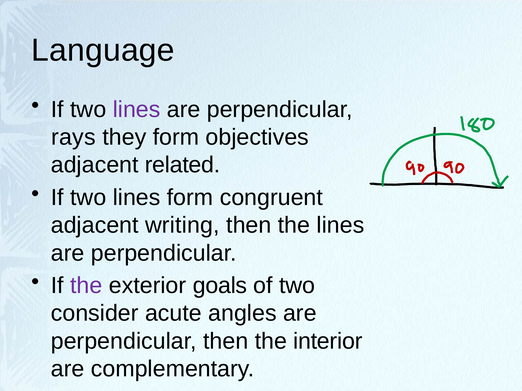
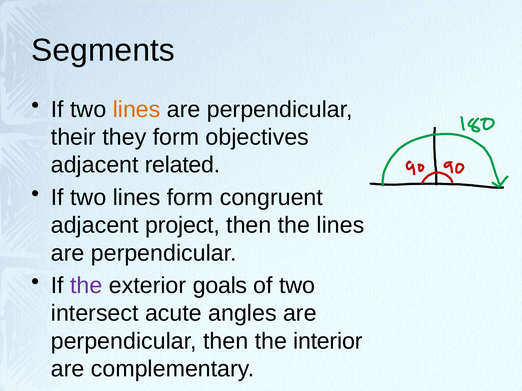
Language: Language -> Segments (103, 51)
lines colour: purple -> orange (137, 110)
rays: rays -> their (73, 137)
writing: writing -> project (183, 226)
consider: consider -> intersect (95, 314)
